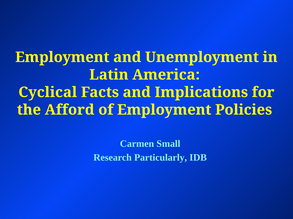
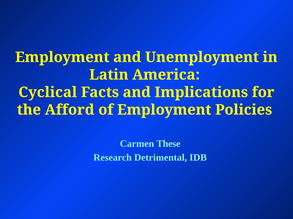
Small: Small -> These (168, 144)
Particularly: Particularly -> Detrimental (161, 158)
